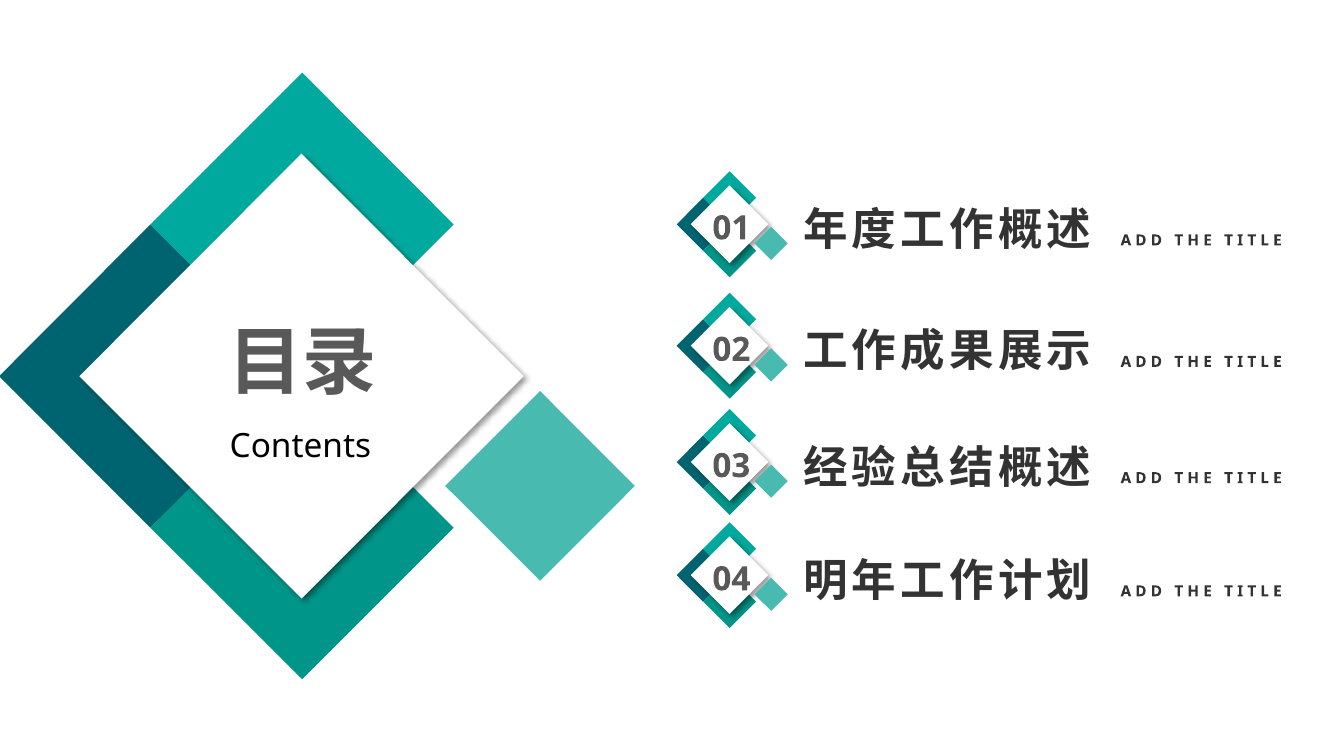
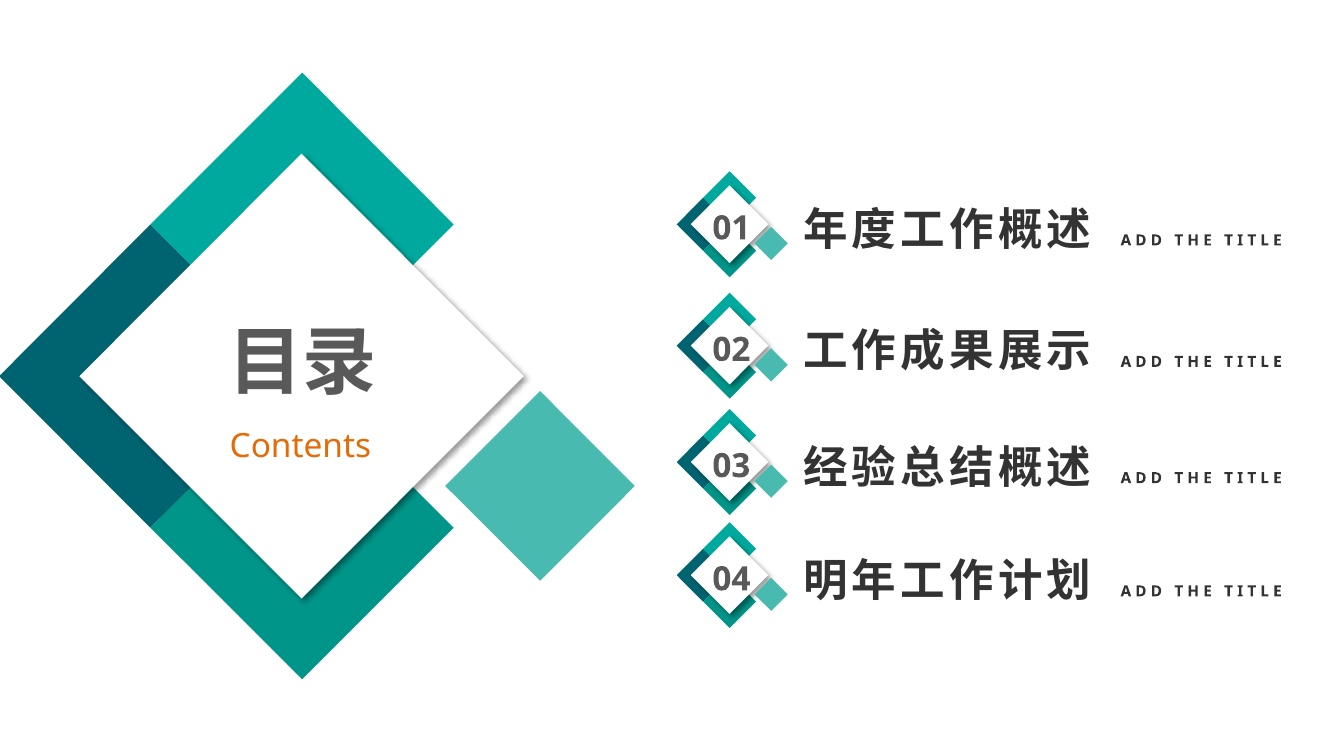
Contents colour: black -> orange (300, 446)
